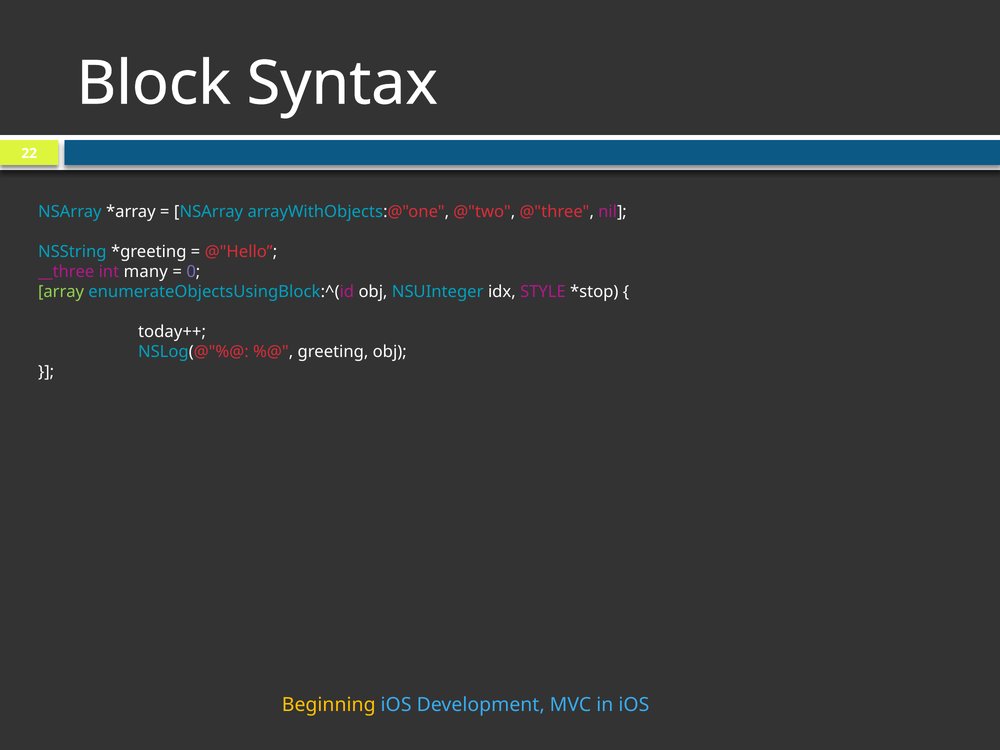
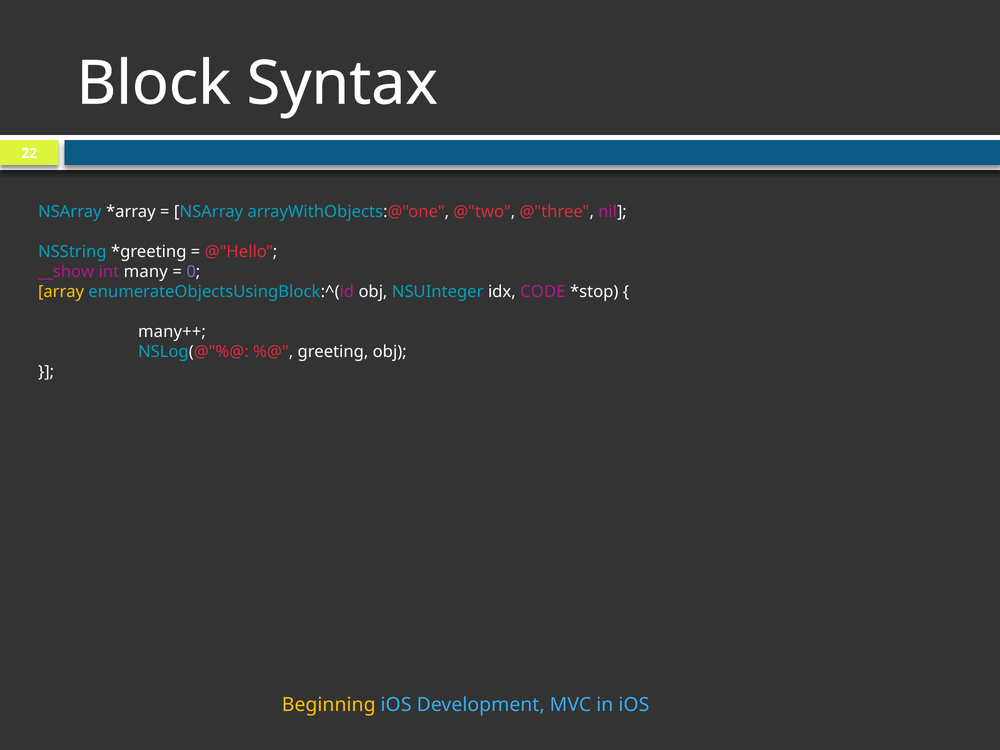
__three: __three -> __show (66, 272)
array colour: light green -> yellow (61, 292)
STYLE: STYLE -> CODE (543, 292)
today++: today++ -> many++ (172, 332)
